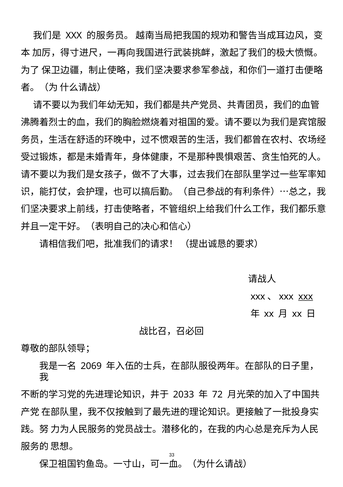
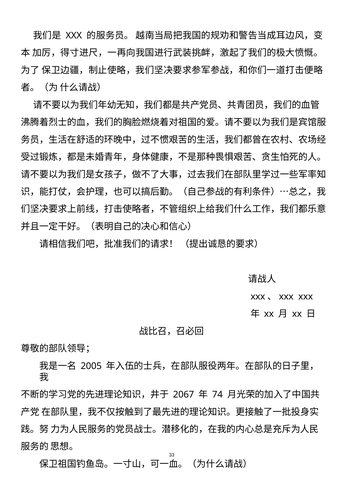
xxx underline: present -> none (306, 296)
2069: 2069 -> 2005 (91, 366)
2033: 2033 -> 2067 (184, 394)
72: 72 -> 74 (217, 394)
